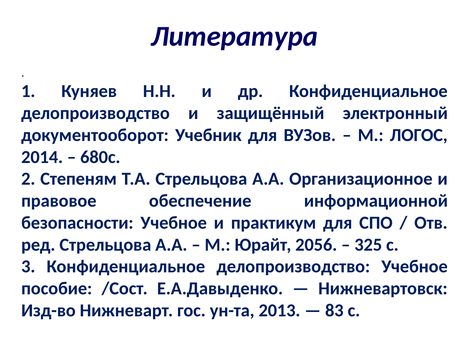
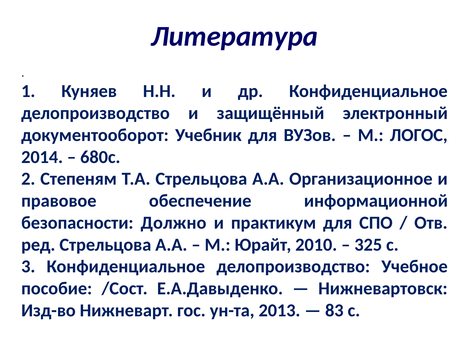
безопасности Учебное: Учебное -> Должно (174, 223)
2056: 2056 -> 2010 (316, 244)
